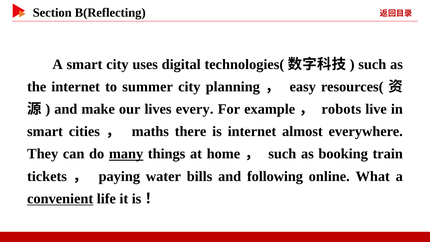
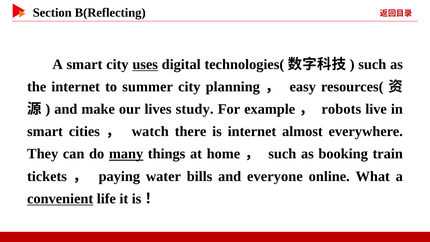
uses underline: none -> present (145, 64)
every: every -> study (195, 109)
maths: maths -> watch (150, 131)
following: following -> everyone (275, 176)
